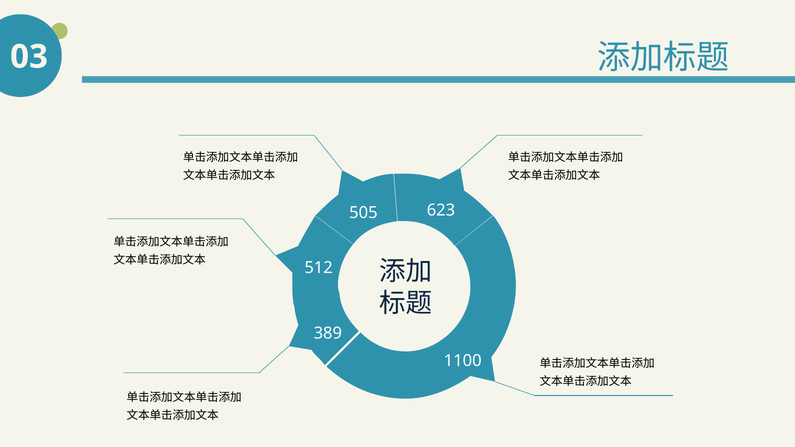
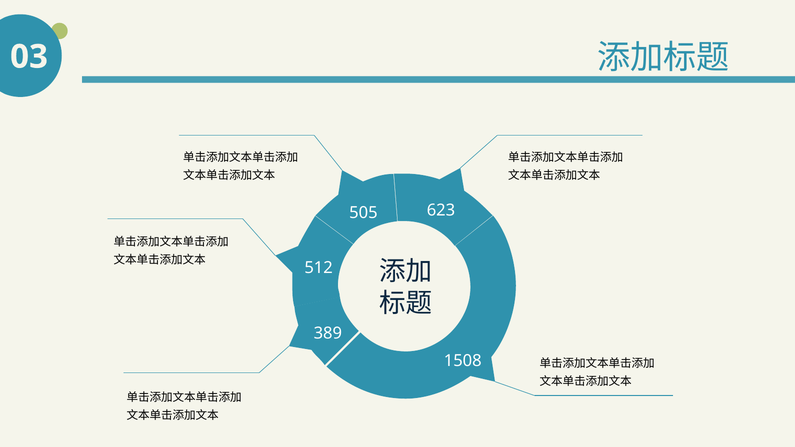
1100: 1100 -> 1508 (463, 361)
